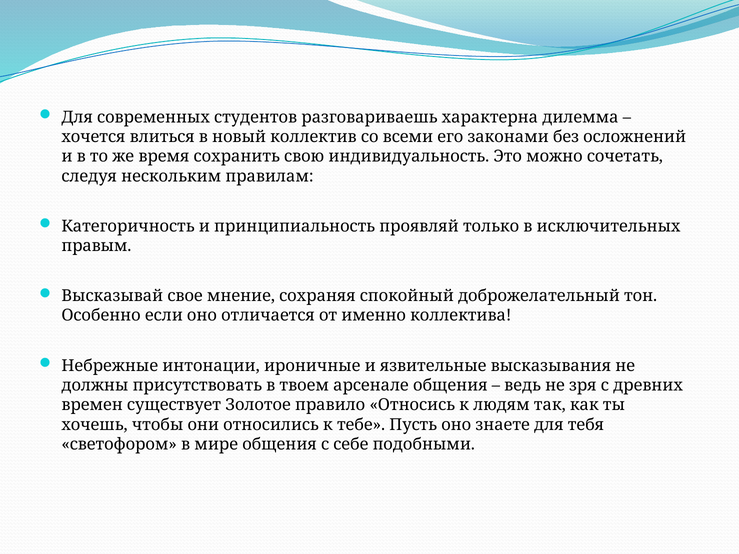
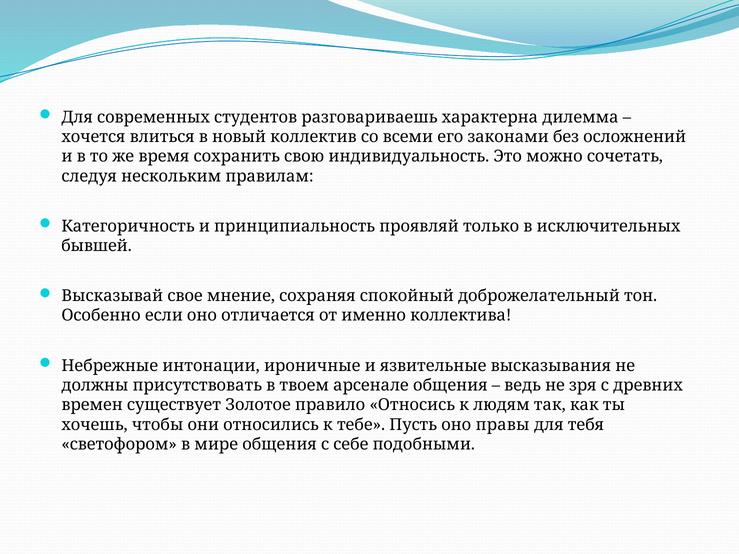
правым: правым -> бывшей (96, 246)
знаете: знаете -> правы (503, 425)
